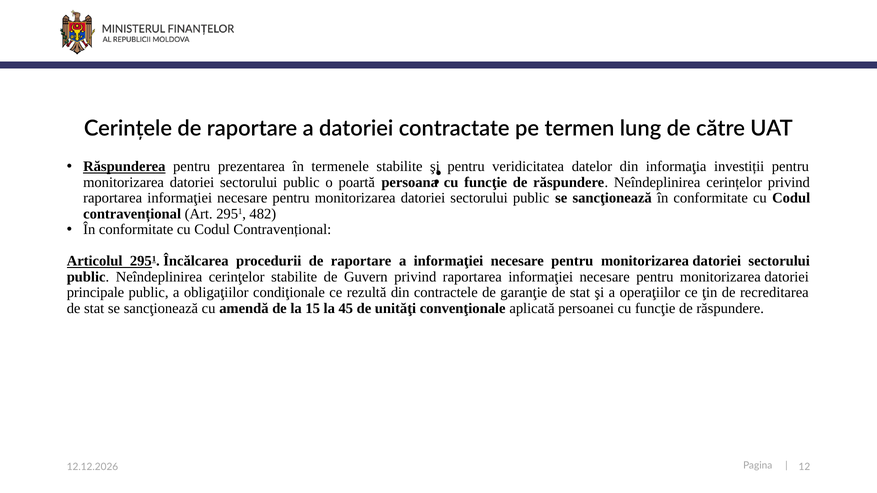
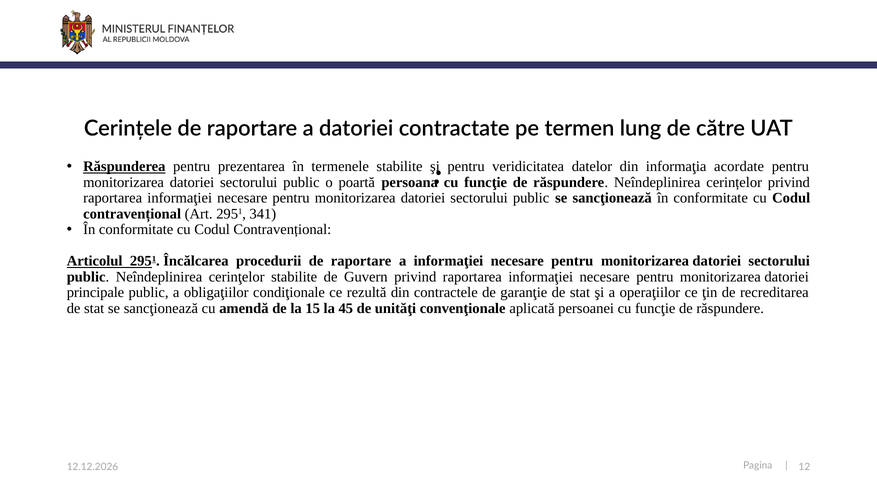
investiții: investiții -> acordate (739, 167)
482: 482 -> 341 (263, 214)
